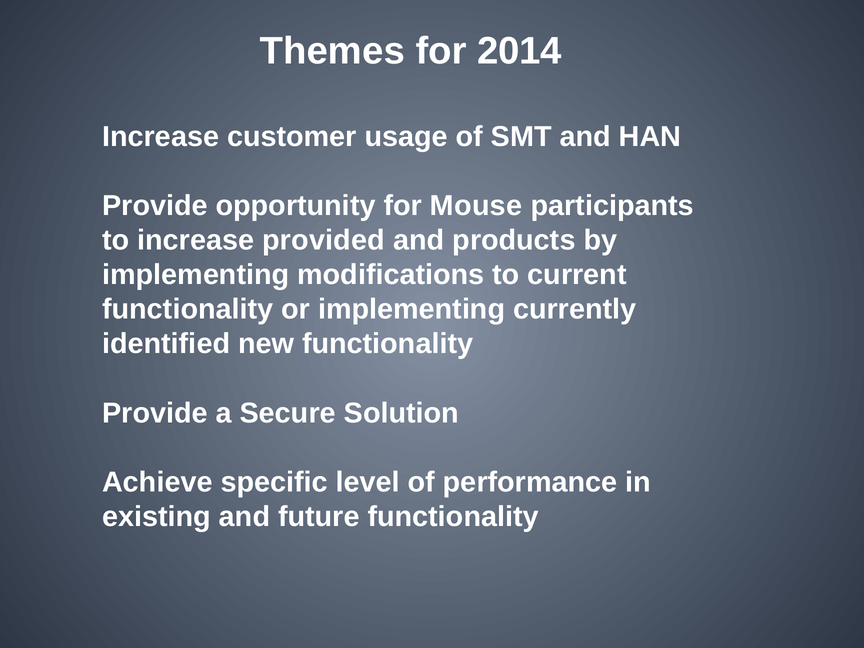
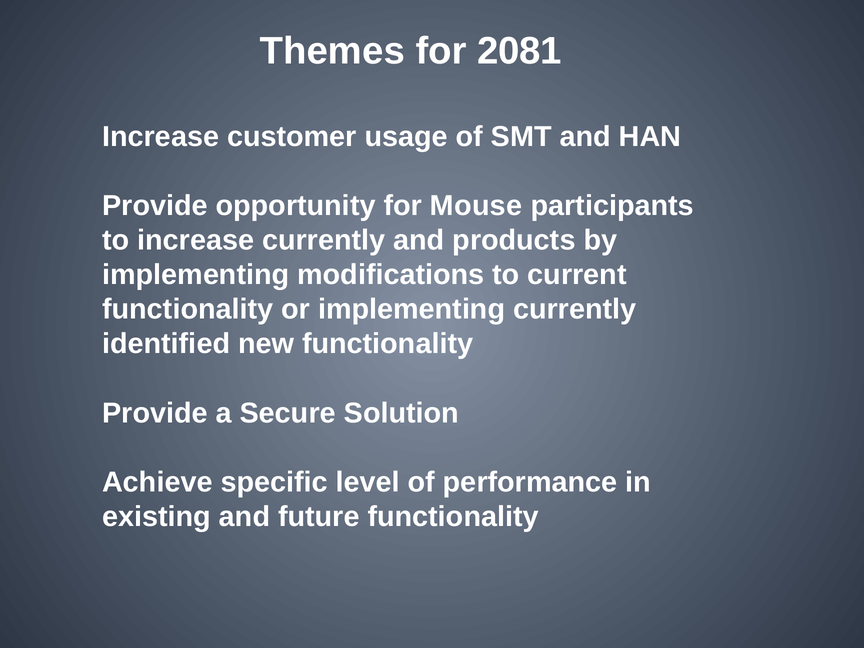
2014: 2014 -> 2081 (519, 51)
increase provided: provided -> currently (324, 240)
